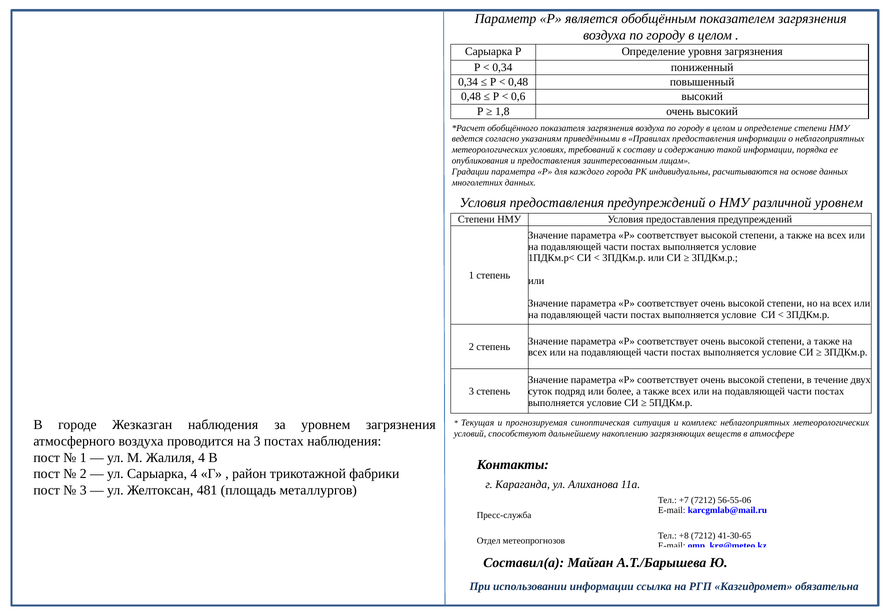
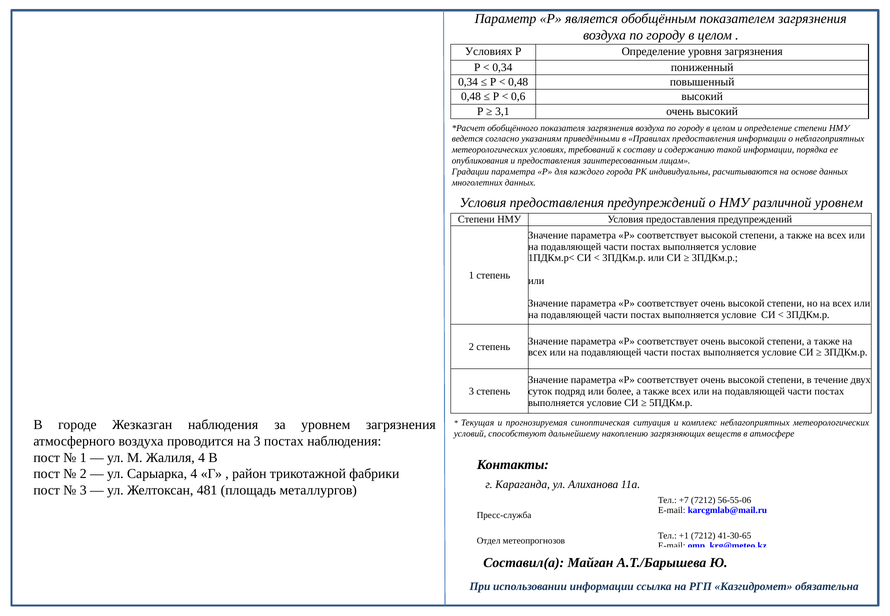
Сарыарка: Сарыарка -> Условиях (489, 52)
1,8: 1,8 -> 3,1 (502, 111)
+8: +8 -> +1 (684, 536)
